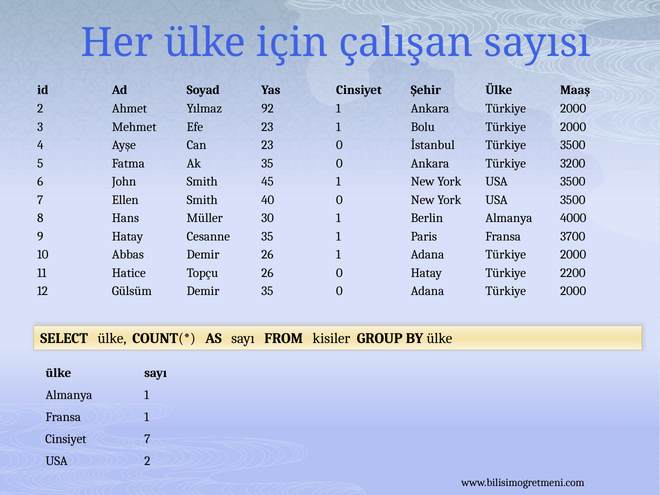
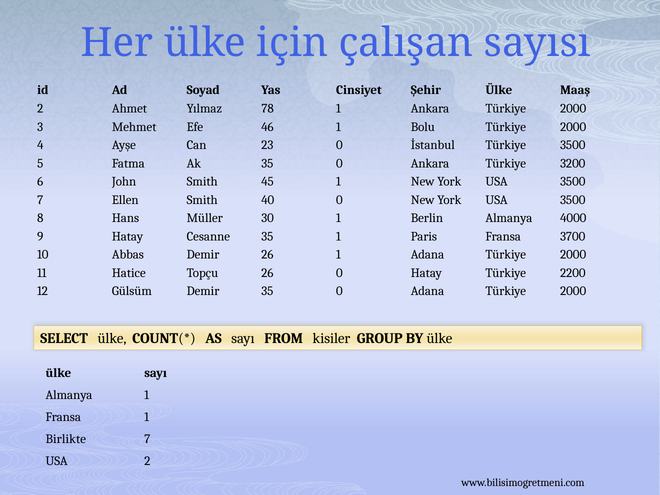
92: 92 -> 78 (268, 109)
Efe 23: 23 -> 46 (267, 127)
Cinsiyet: Cinsiyet -> Birlikte (66, 439)
